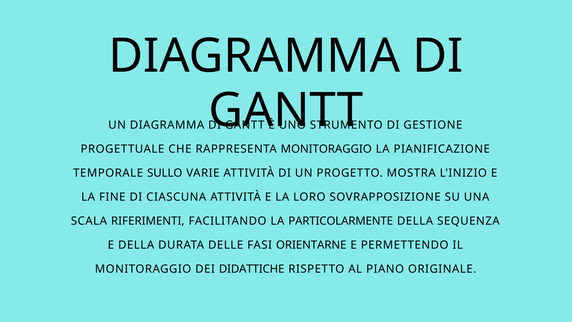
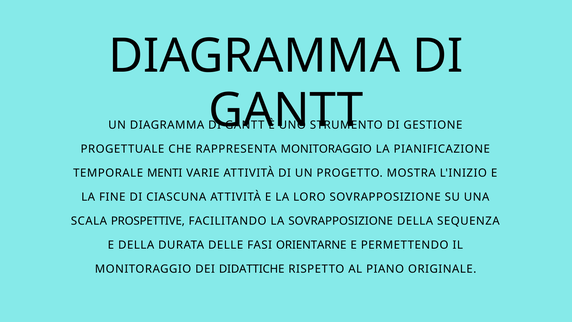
SULLO: SULLO -> MENTI (165, 173)
RIFERIMENTI: RIFERIMENTI -> PROSPETTIVE (148, 221)
LA PARTICOLARMENTE: PARTICOLARMENTE -> SOVRAPPOSIZIONE (341, 221)
